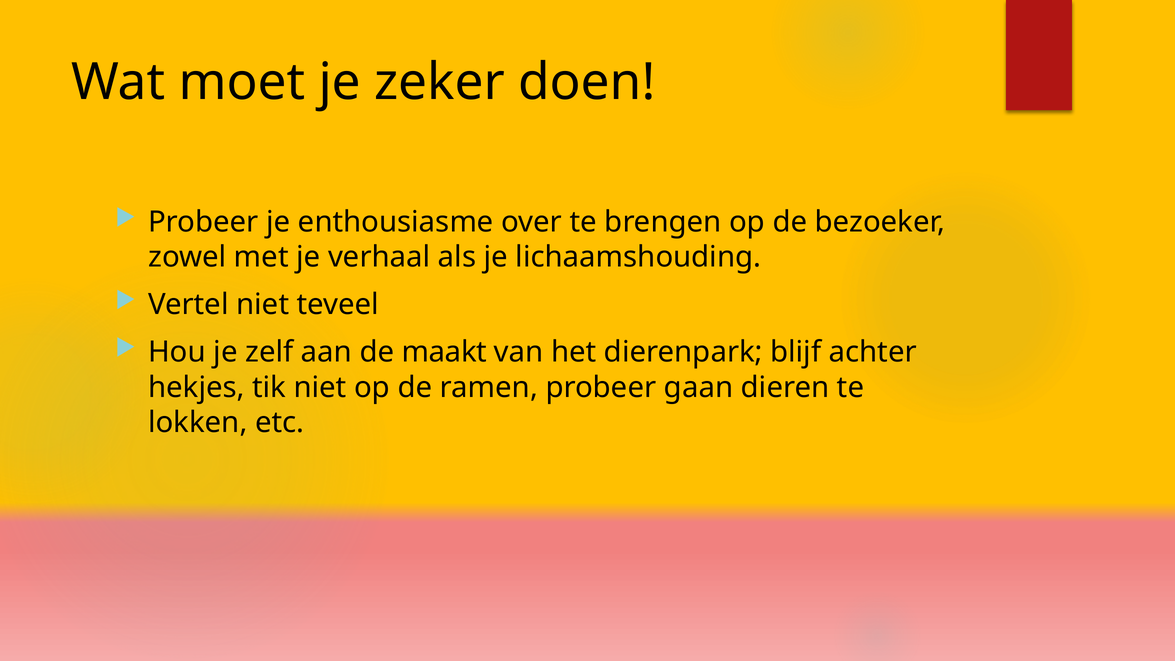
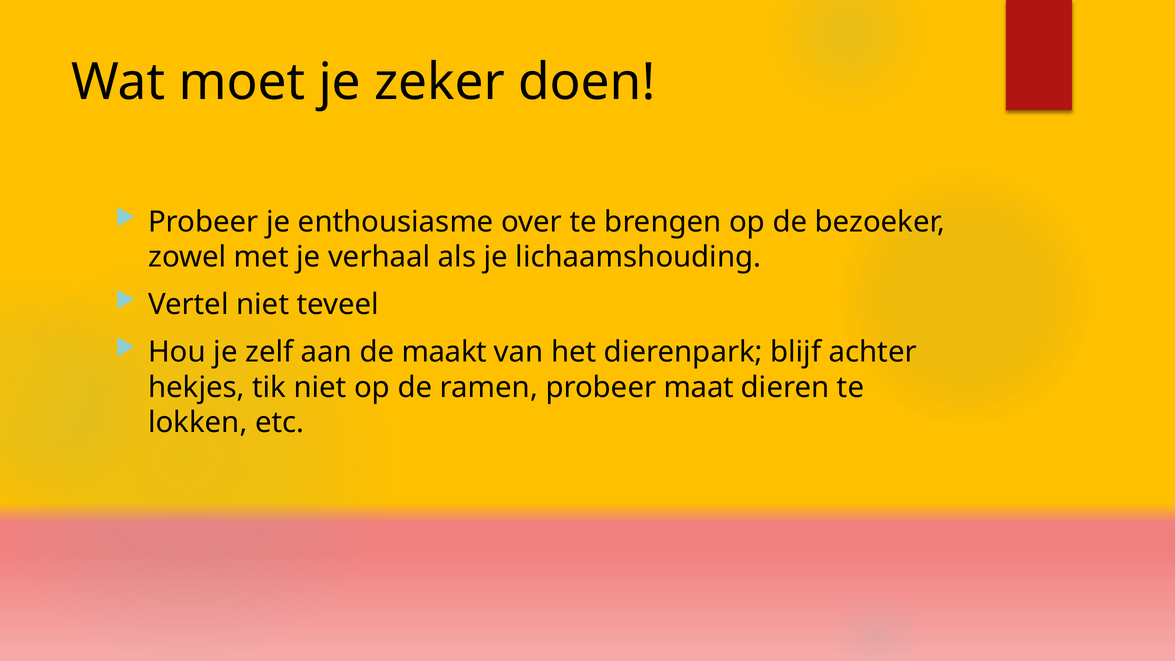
gaan: gaan -> maat (699, 387)
